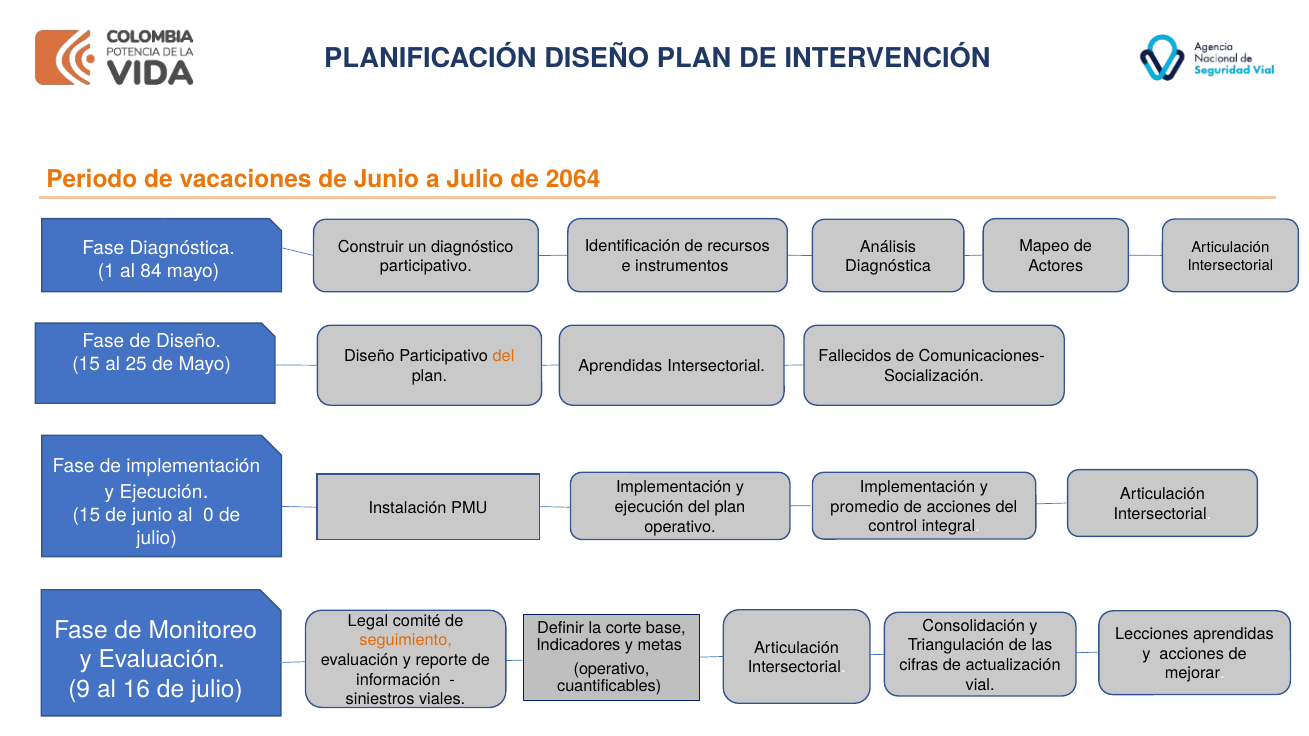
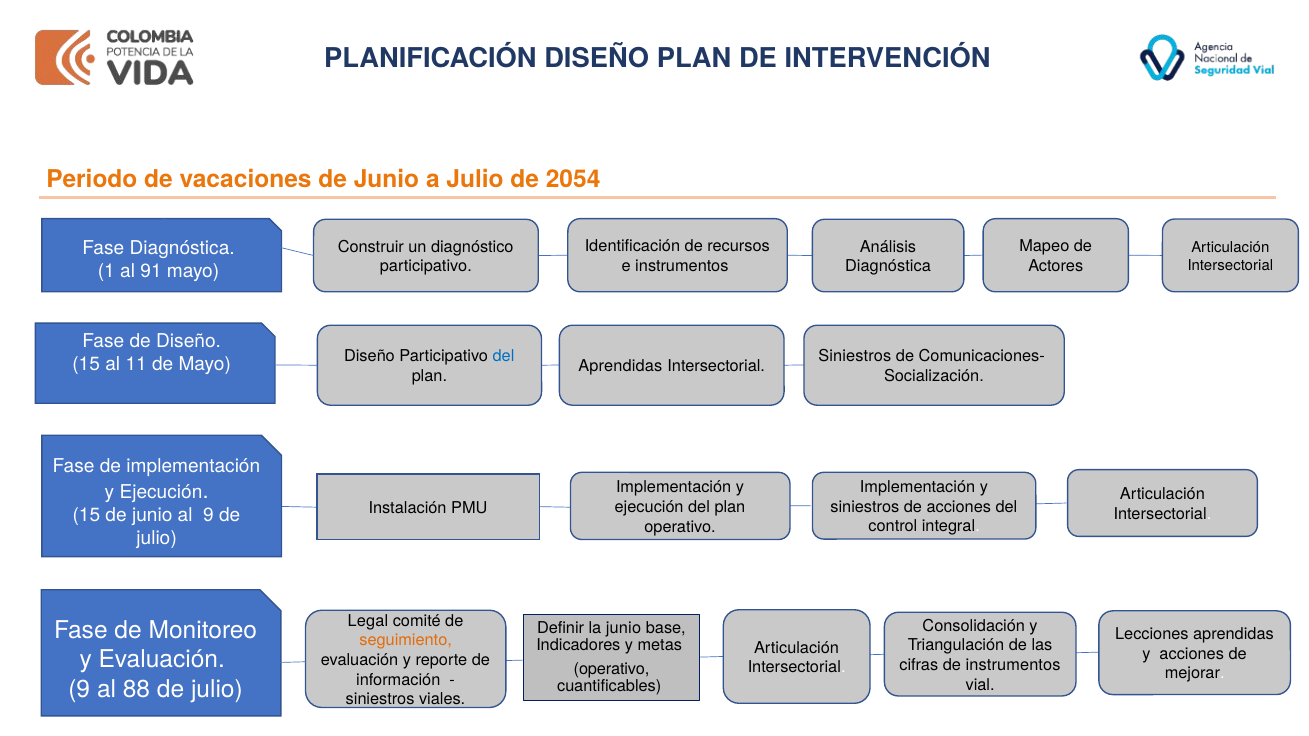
2064: 2064 -> 2054 (573, 179)
84: 84 -> 91 (151, 271)
del colour: orange -> blue (503, 357)
Fallecidos: Fallecidos -> Siniestros (855, 357)
25: 25 -> 11 (136, 365)
promedio: promedio -> siniestros (865, 507)
al 0: 0 -> 9 (208, 516)
la corte: corte -> junio (624, 628)
de actualización: actualización -> instrumentos (1013, 665)
16: 16 -> 88 (136, 689)
